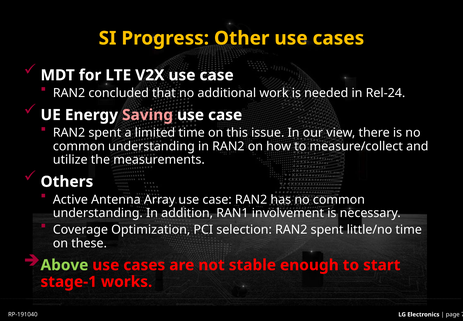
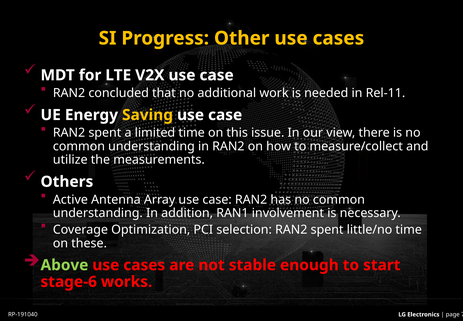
Rel-24: Rel-24 -> Rel-11 (385, 93)
Saving colour: pink -> yellow (148, 115)
stage-1: stage-1 -> stage-6 (69, 281)
